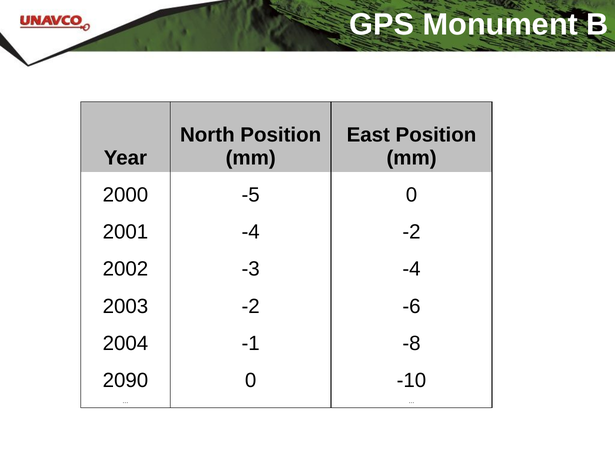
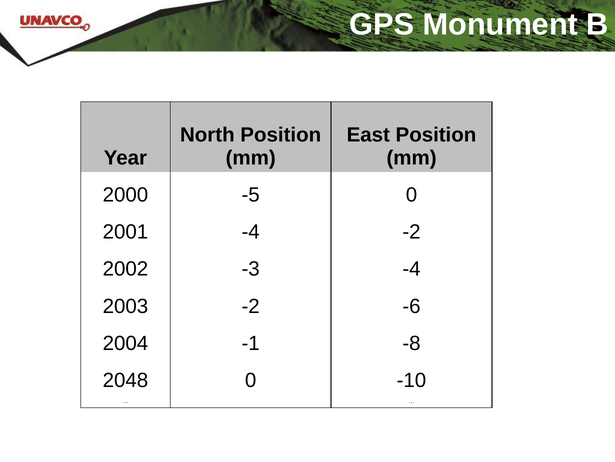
2090: 2090 -> 2048 (125, 380)
